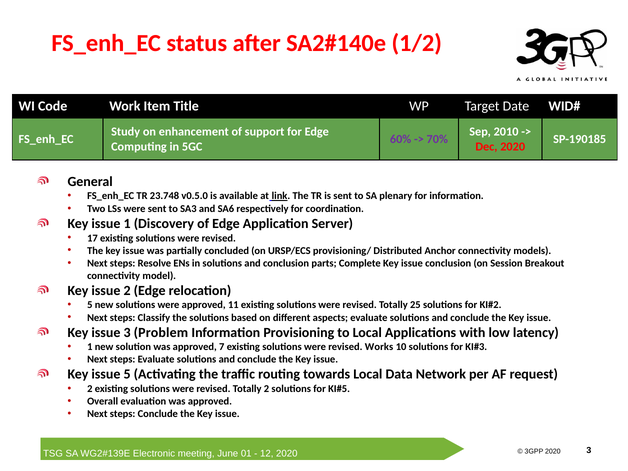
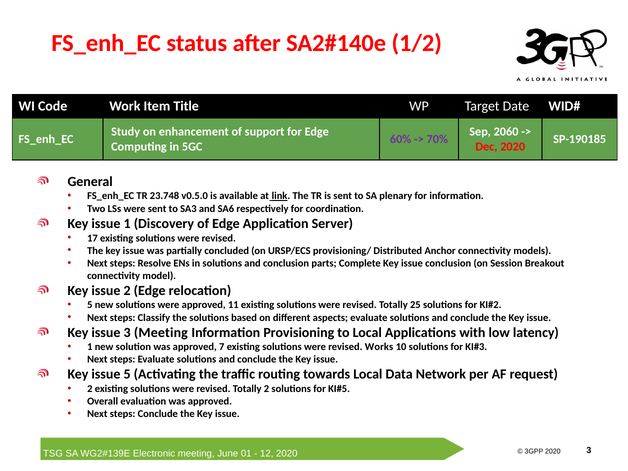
2010: 2010 -> 2060 (506, 132)
3 Problem: Problem -> Meeting (161, 332)
